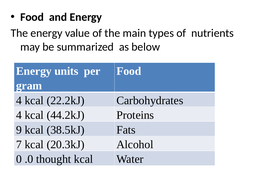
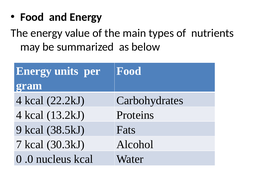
44.2kJ: 44.2kJ -> 13.2kJ (66, 115)
20.3kJ: 20.3kJ -> 30.3kJ (66, 144)
thought: thought -> nucleus (54, 159)
